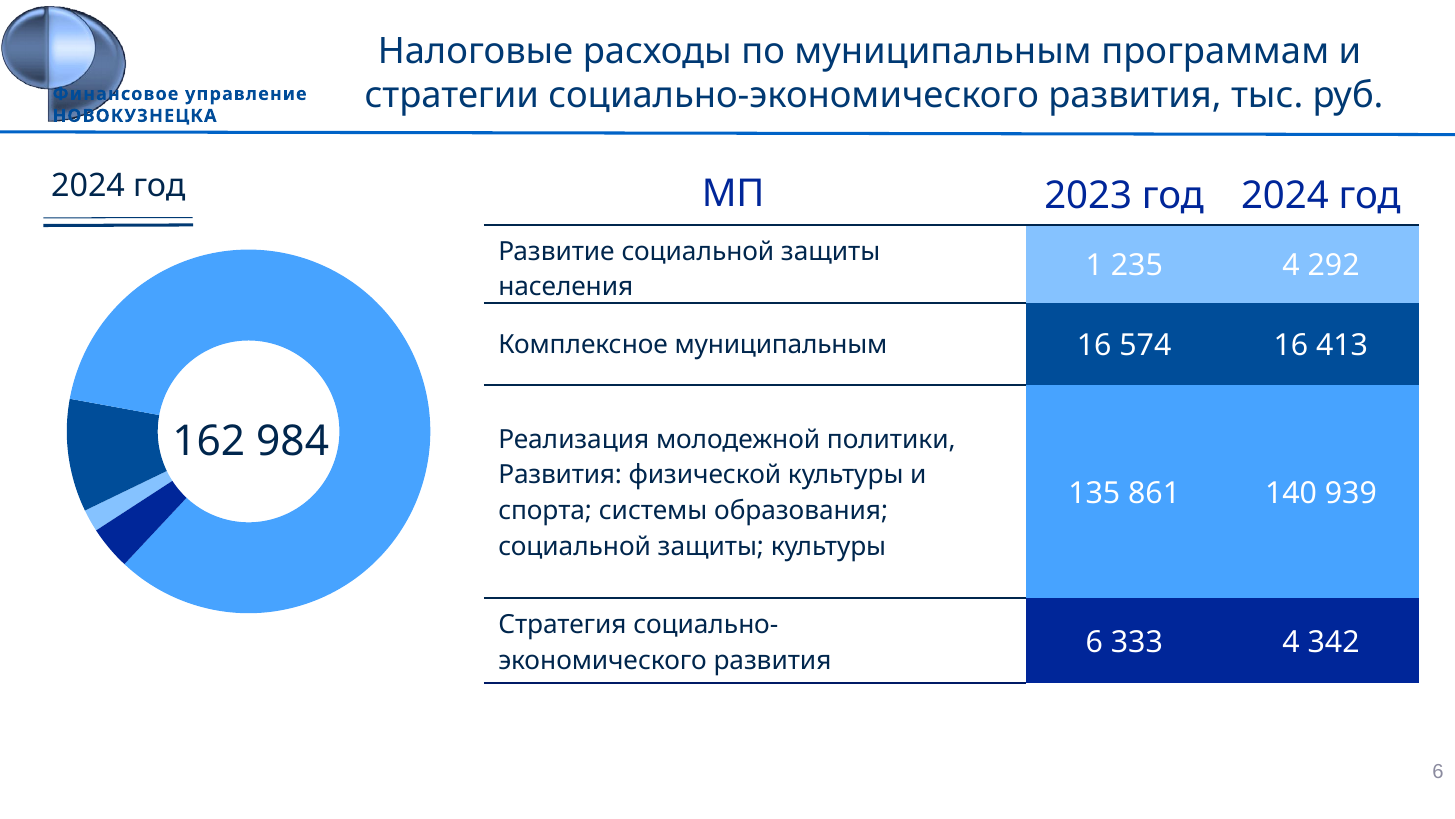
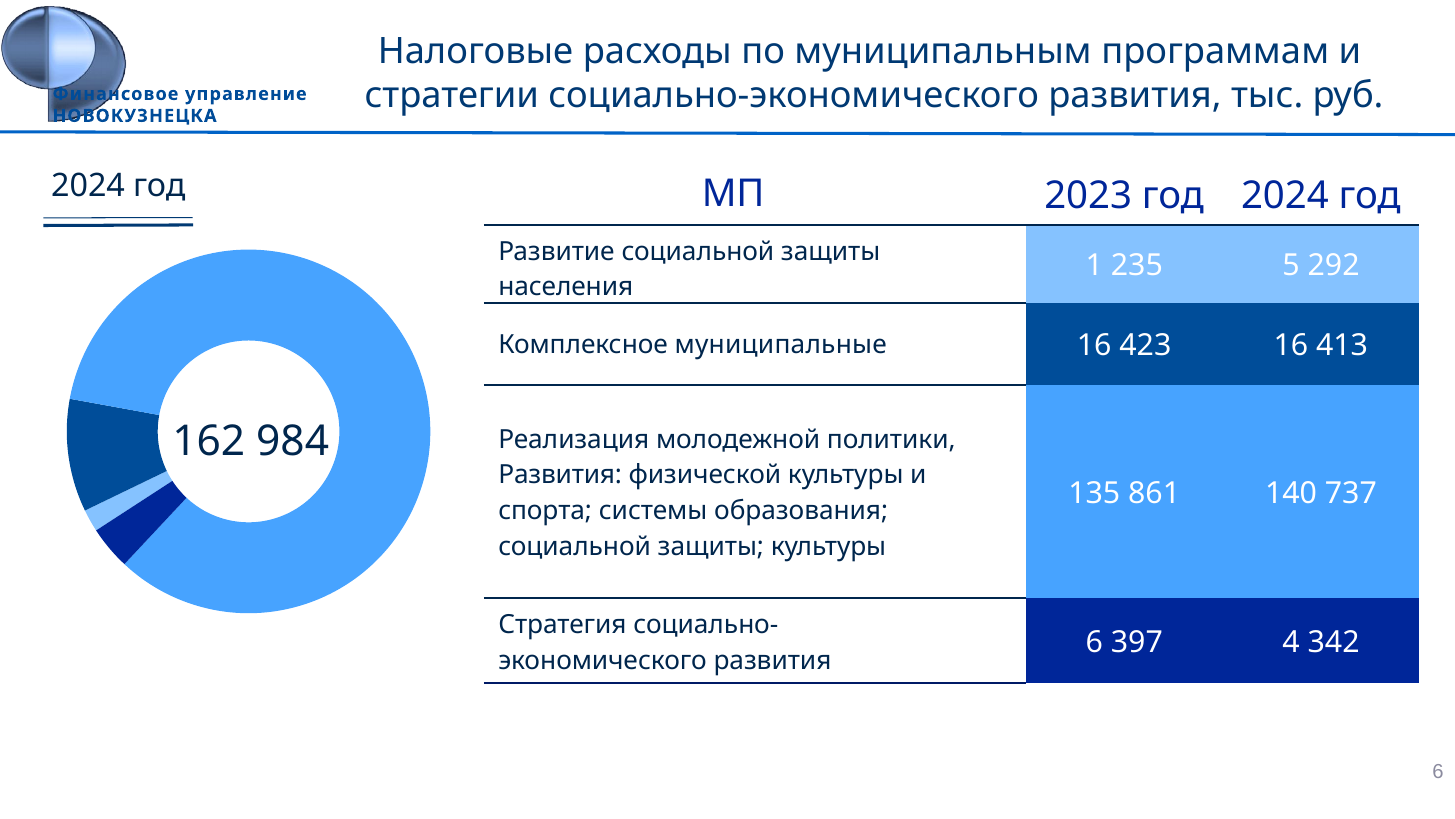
235 4: 4 -> 5 (1291, 265)
Комплексное муниципальным: муниципальным -> муниципальные (781, 345)
574: 574 -> 423 (1145, 345)
939: 939 -> 737 (1351, 493)
333: 333 -> 397 (1137, 642)
